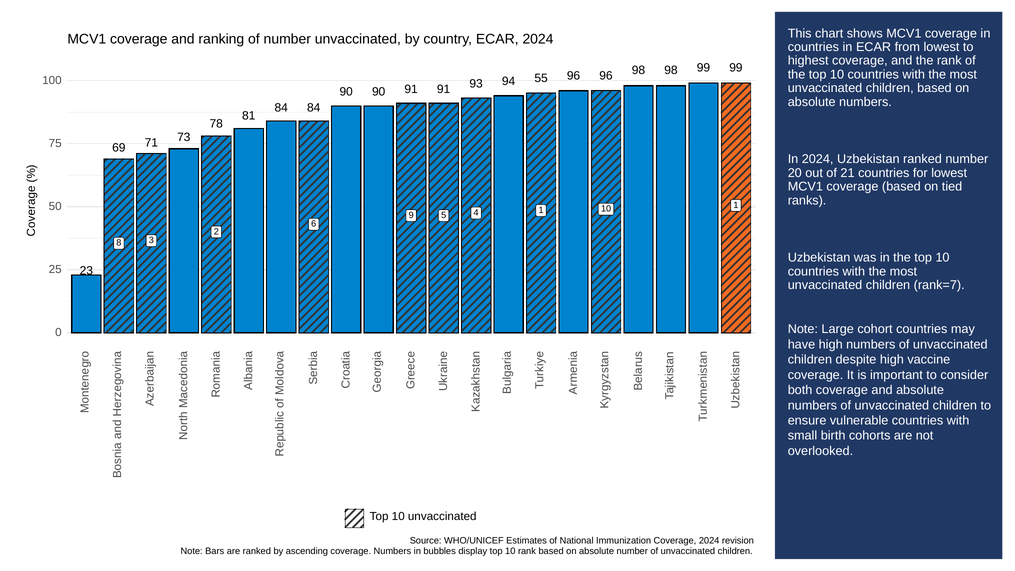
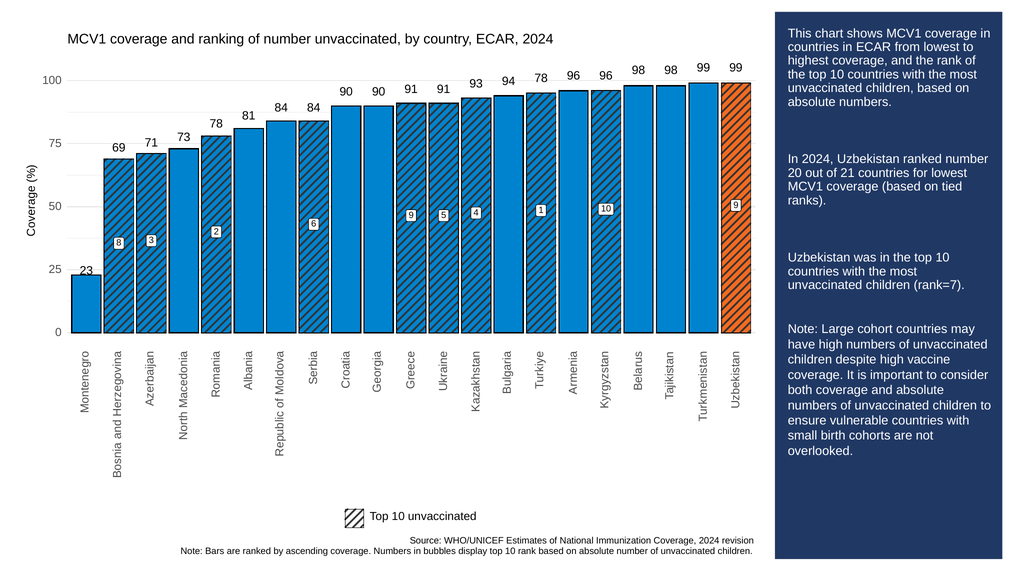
94 55: 55 -> 78 (541, 78)
10 1: 1 -> 9 (736, 205)
